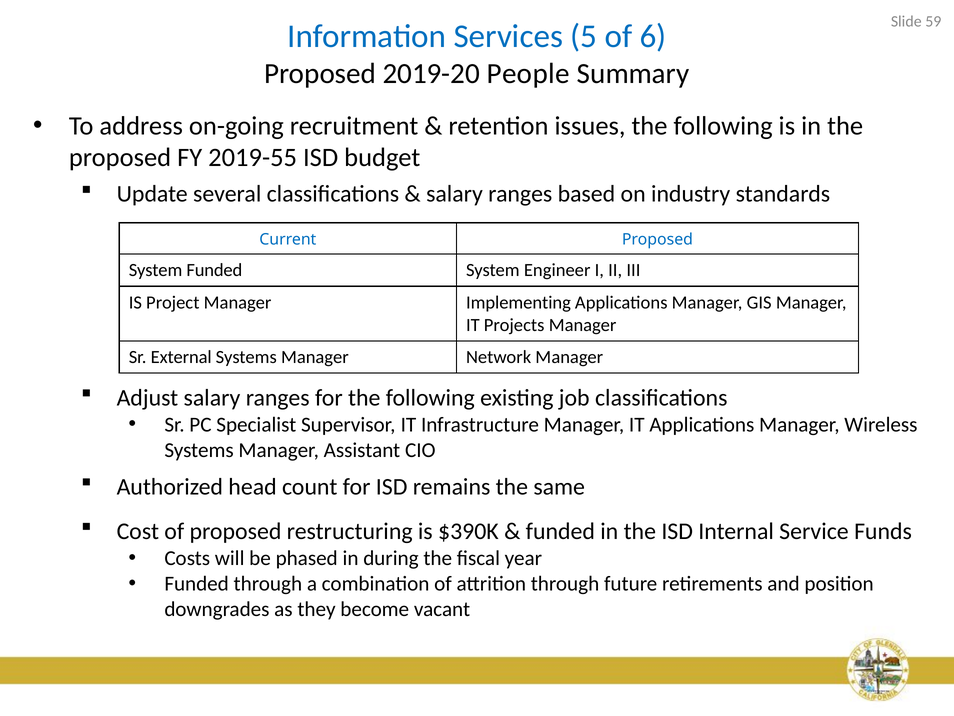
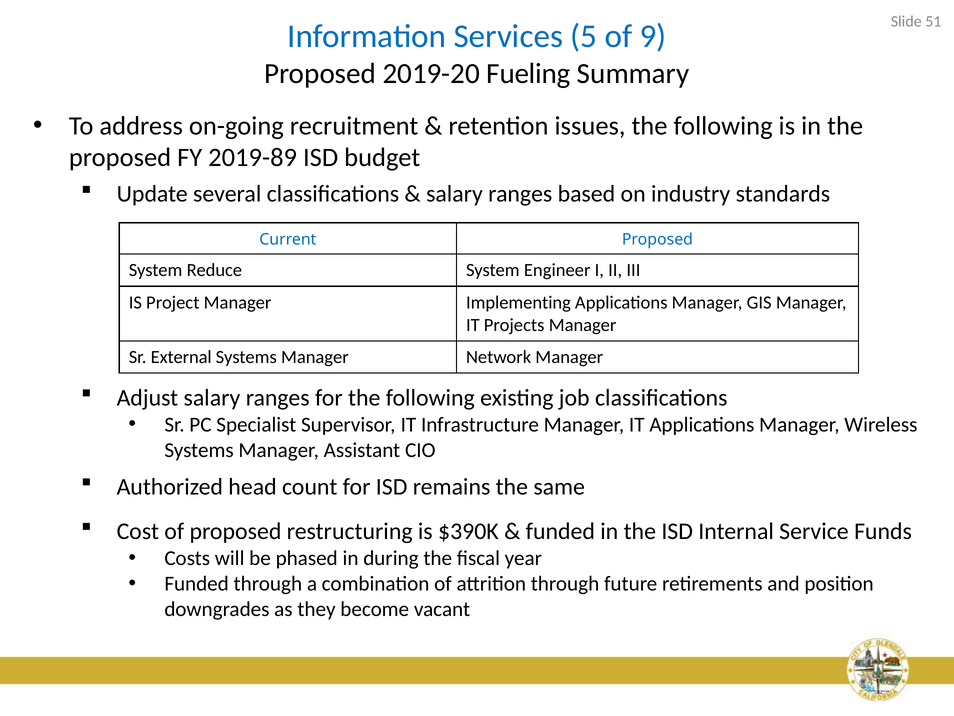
59: 59 -> 51 (933, 21)
6: 6 -> 9 (653, 37)
People: People -> Fueling (528, 74)
2019-55: 2019-55 -> 2019-89 (253, 158)
System Funded: Funded -> Reduce (214, 270)
